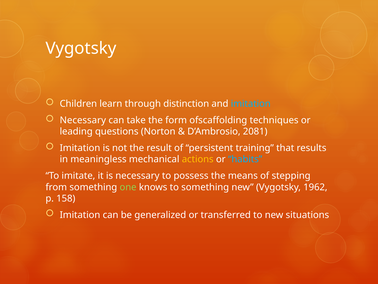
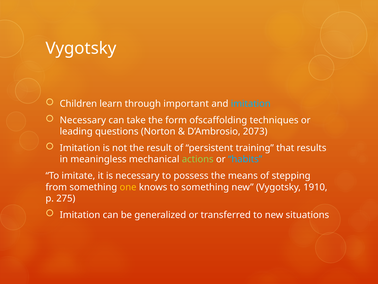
distinction: distinction -> important (186, 104)
2081: 2081 -> 2073 (255, 131)
actions colour: yellow -> light green (198, 159)
one colour: light green -> yellow (128, 187)
1962: 1962 -> 1910 (315, 187)
158: 158 -> 275 (66, 198)
